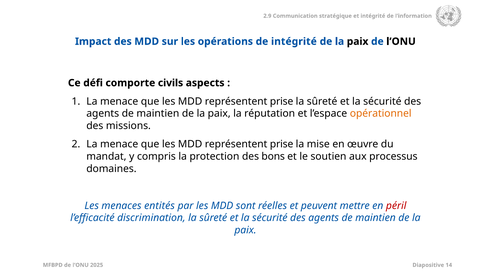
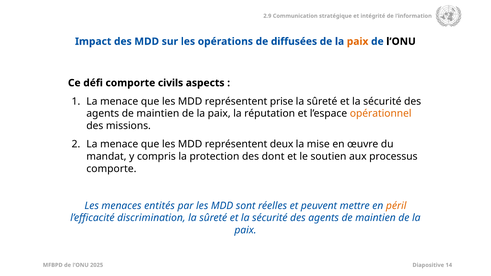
de intégrité: intégrité -> diffusées (294, 41)
paix colour: black -> orange (358, 41)
prise: prise -> deux (282, 144)
bons: bons -> dont (273, 157)
domaines: domaines -> comporte (111, 169)
péril colour: red -> orange (396, 206)
